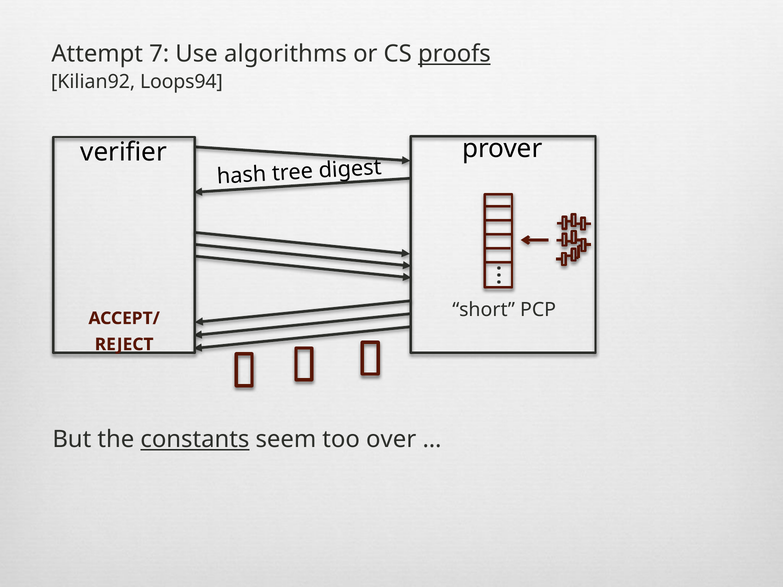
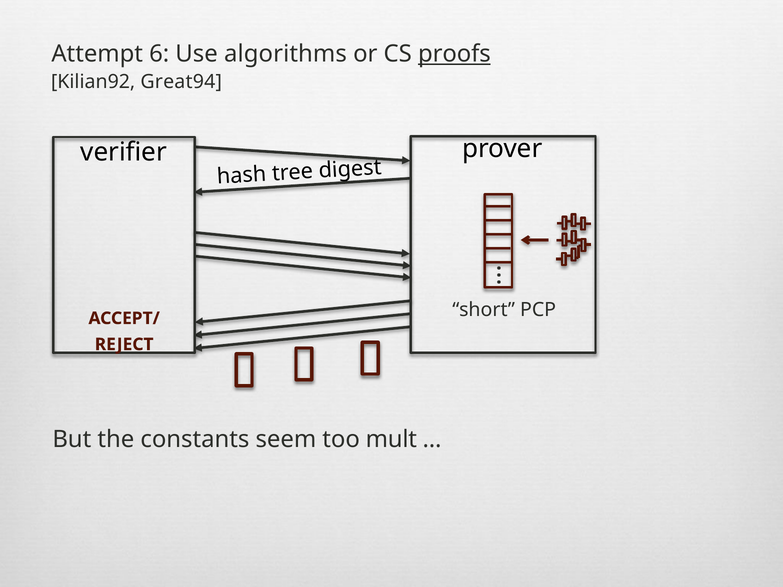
7: 7 -> 6 (159, 54)
Loops94: Loops94 -> Great94 (181, 82)
constants underline: present -> none (195, 440)
over: over -> mult (391, 440)
